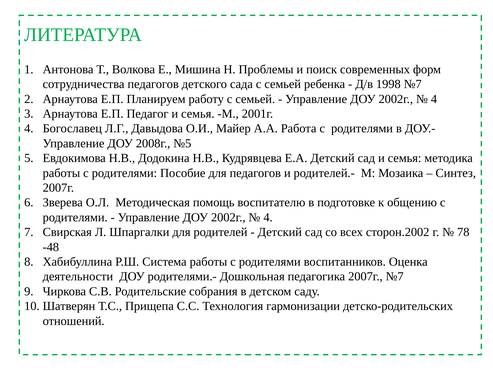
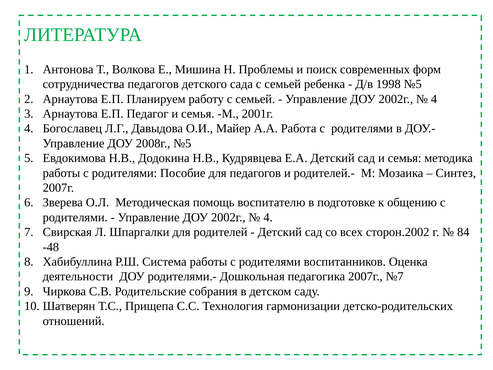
1998 №7: №7 -> №5 (413, 84)
78: 78 -> 84 (463, 232)
